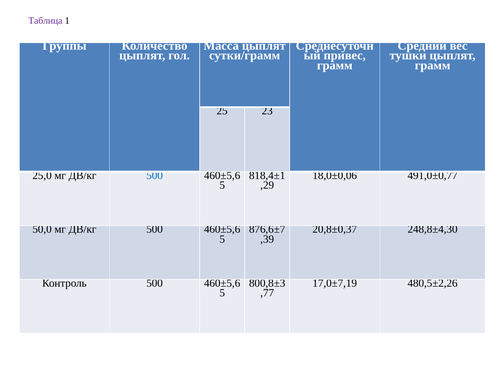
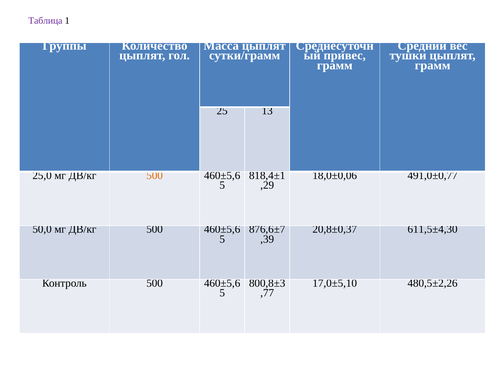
23: 23 -> 13 (267, 111)
500 colour: blue -> orange (155, 176)
248,8±4,30: 248,8±4,30 -> 611,5±4,30 (433, 230)
17,0±7,19: 17,0±7,19 -> 17,0±5,10 (335, 284)
